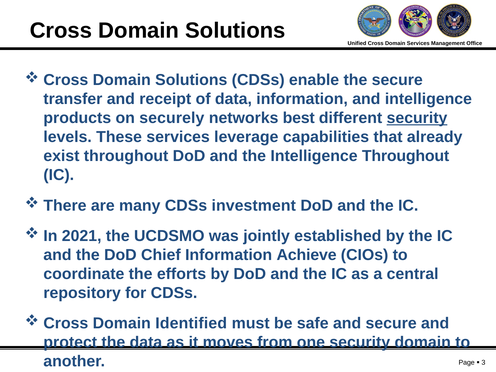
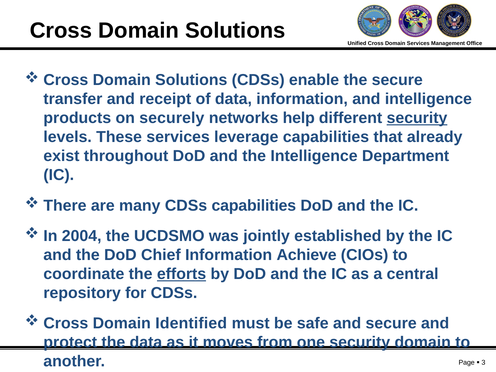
best: best -> help (299, 118)
Intelligence Throughout: Throughout -> Department (406, 156)
CDSs investment: investment -> capabilities (254, 205)
2021: 2021 -> 2004 (82, 236)
efforts underline: none -> present (182, 274)
